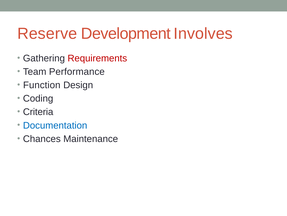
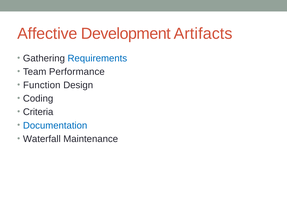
Reserve: Reserve -> Affective (47, 33)
Involves: Involves -> Artifacts (203, 33)
Requirements colour: red -> blue (97, 58)
Chances: Chances -> Waterfall (42, 138)
